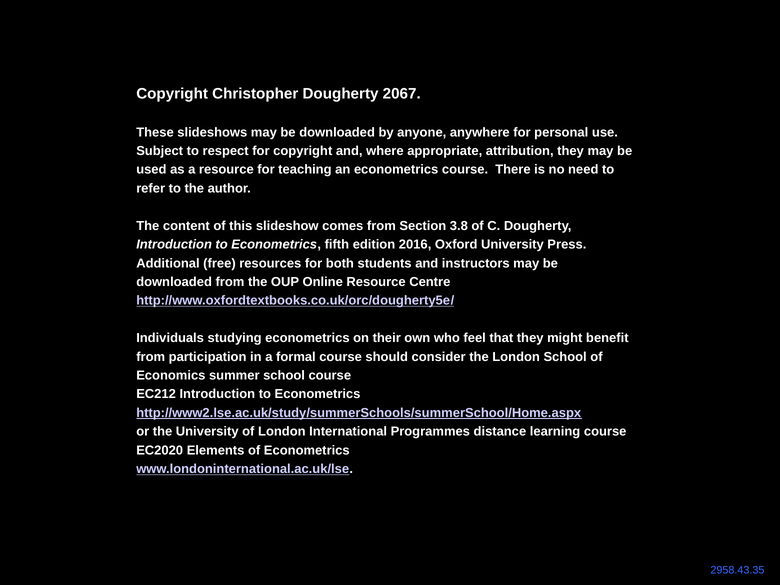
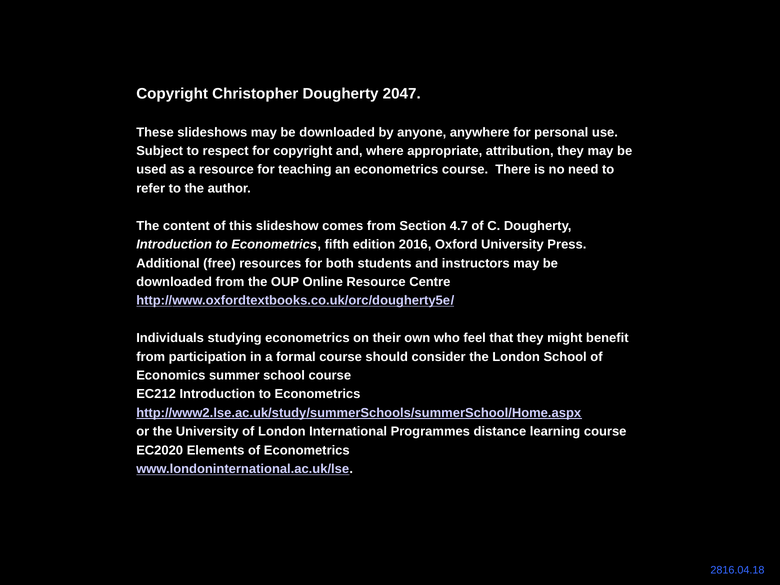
2067: 2067 -> 2047 (402, 94)
3.8: 3.8 -> 4.7 (459, 226)
2958.43.35: 2958.43.35 -> 2816.04.18 (737, 570)
